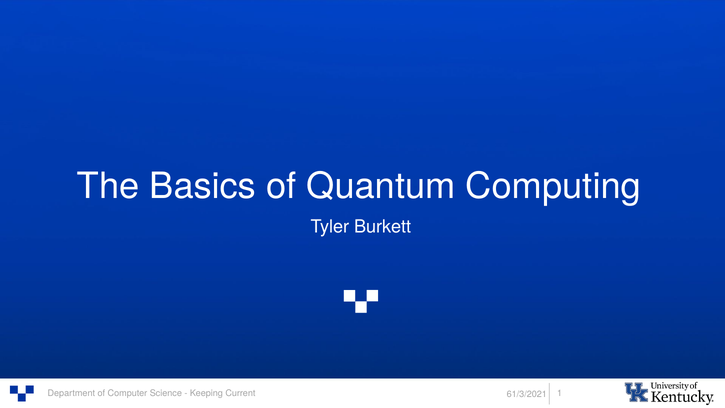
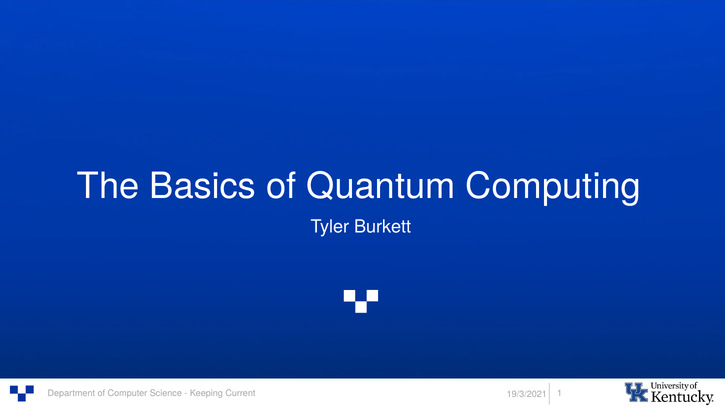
61/3/2021: 61/3/2021 -> 19/3/2021 (527, 394)
